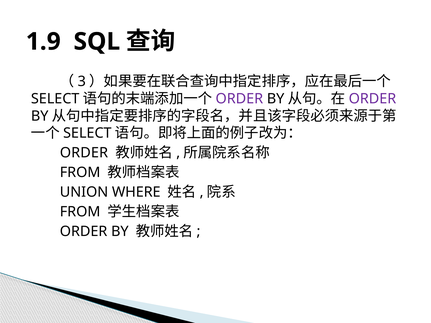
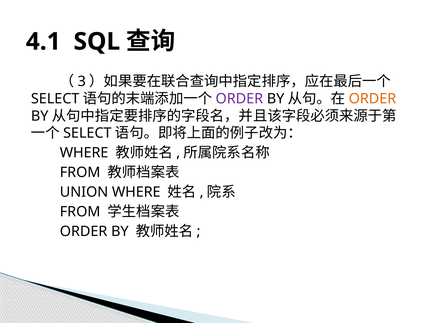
1.9: 1.9 -> 4.1 (43, 42)
ORDER colour: purple -> orange (372, 99)
ORDER: ORDER -> WHERE (84, 153)
